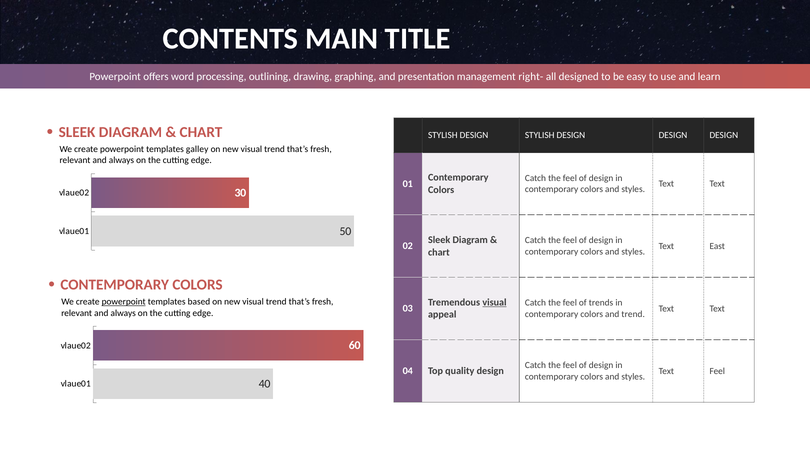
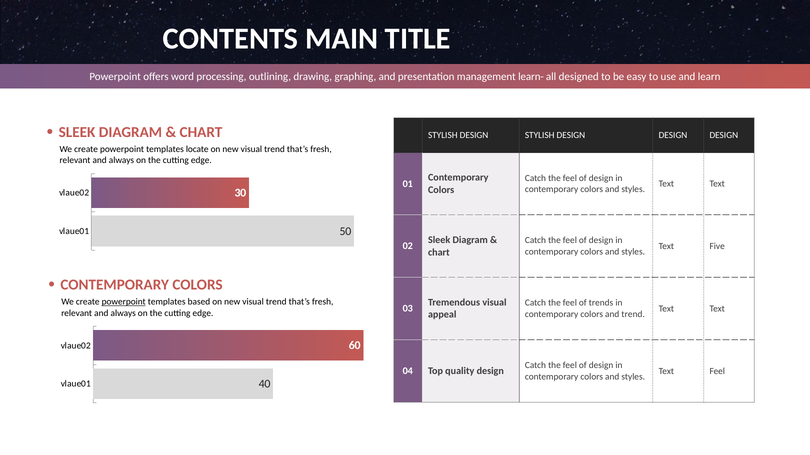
right-: right- -> learn- (531, 77)
galley: galley -> locate (197, 149)
East: East -> Five (717, 246)
visual underline: present -> none (494, 303)
